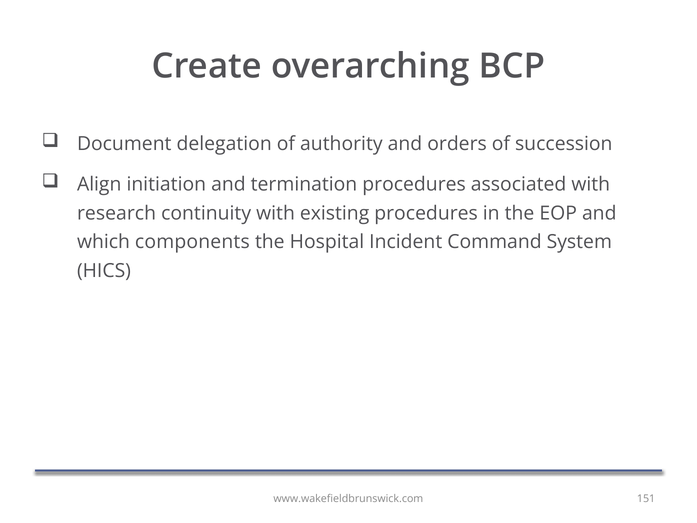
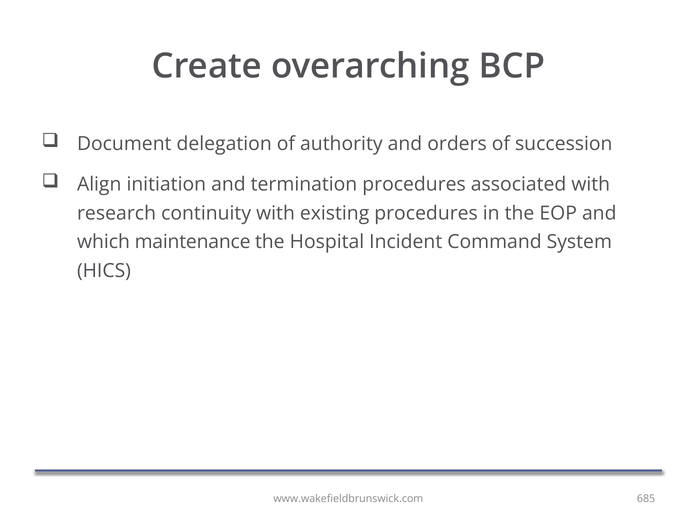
components: components -> maintenance (193, 242)
151: 151 -> 685 (646, 498)
